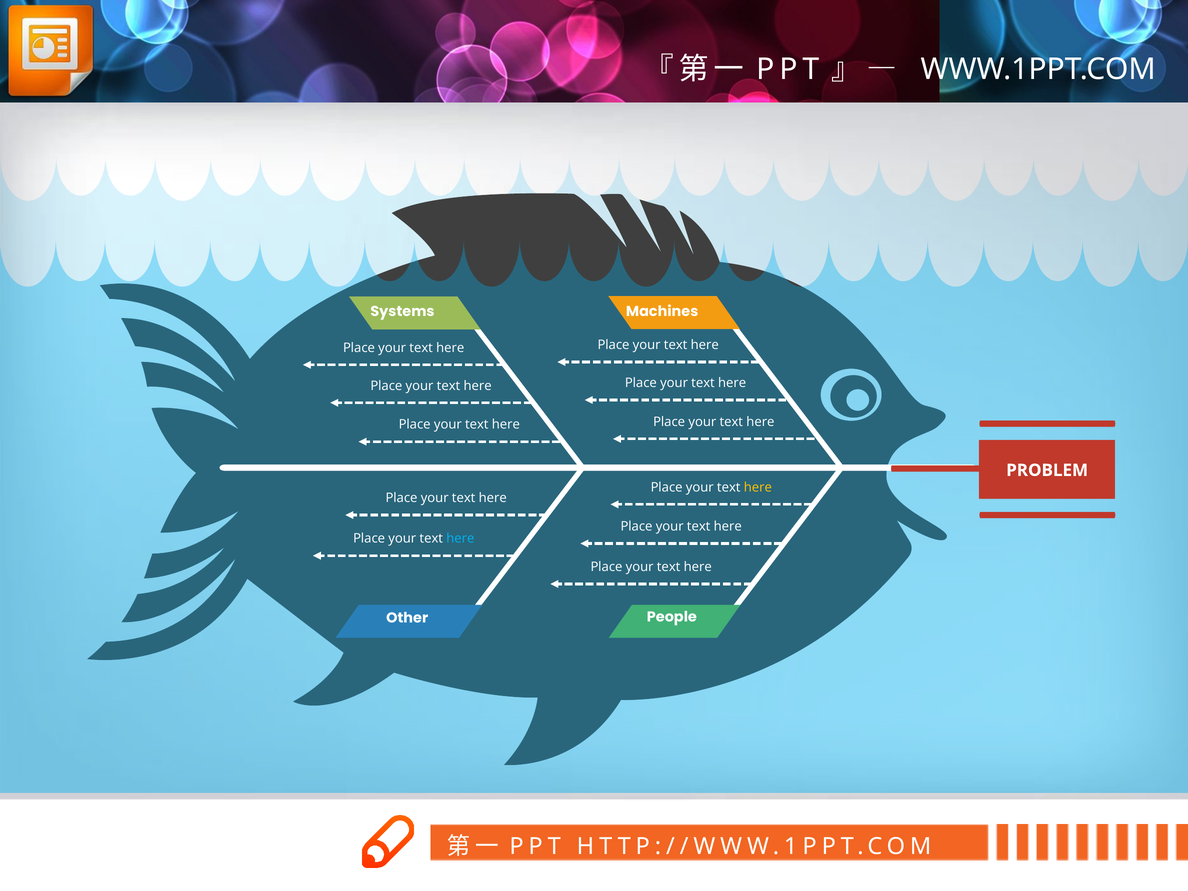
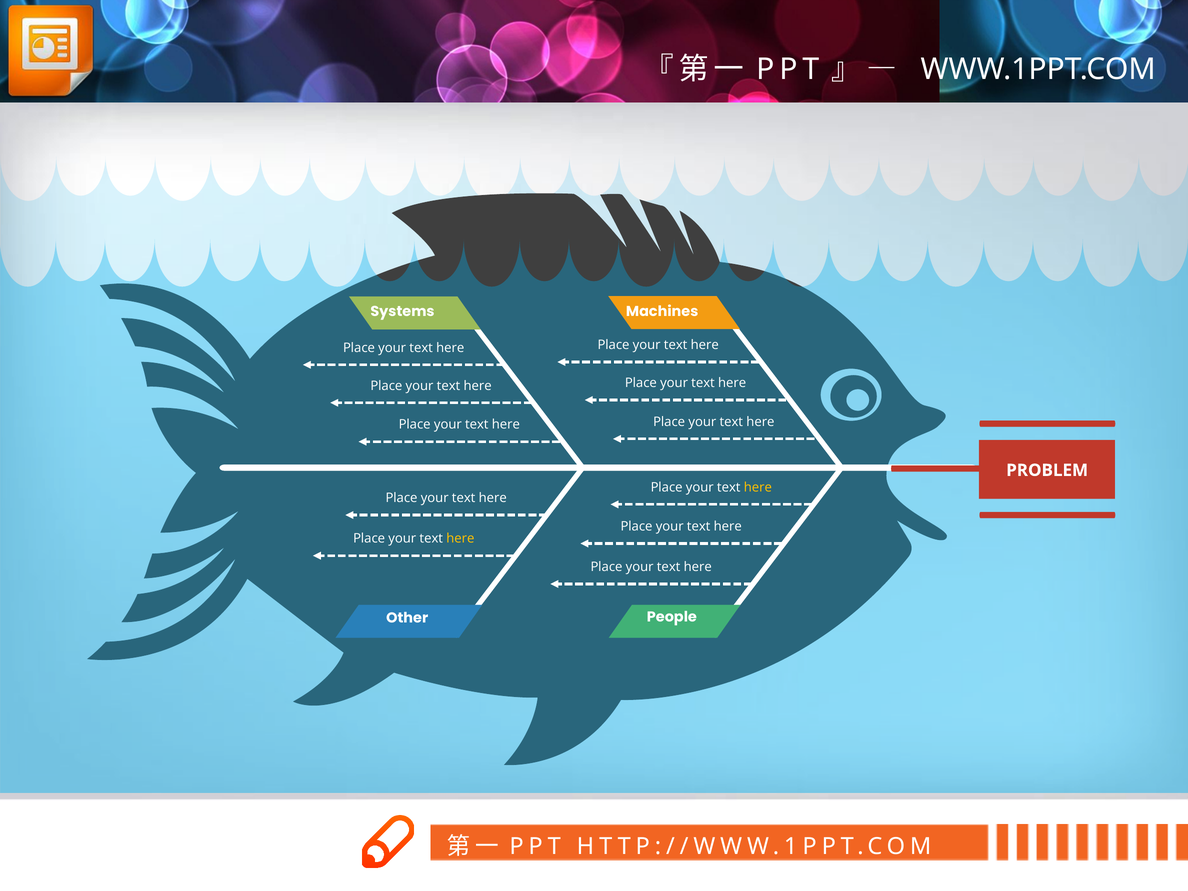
here colour: light blue -> yellow (460, 539)
